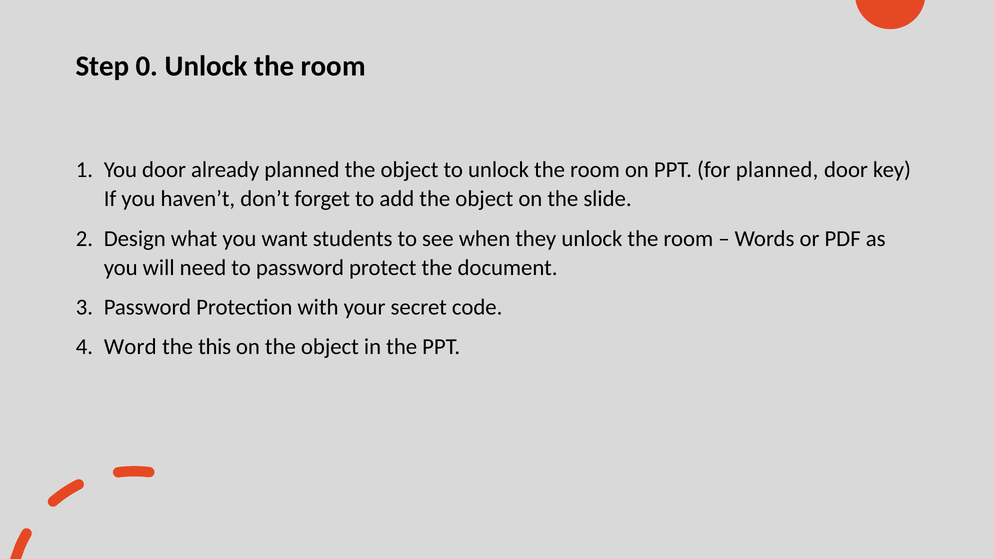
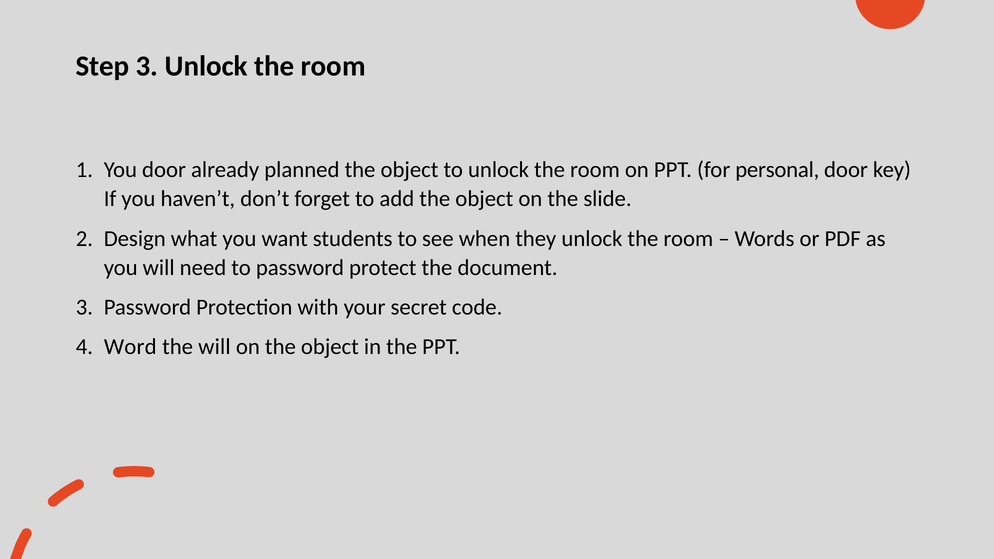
Step 0: 0 -> 3 (147, 66)
for planned: planned -> personal (777, 170)
the this: this -> will (214, 347)
